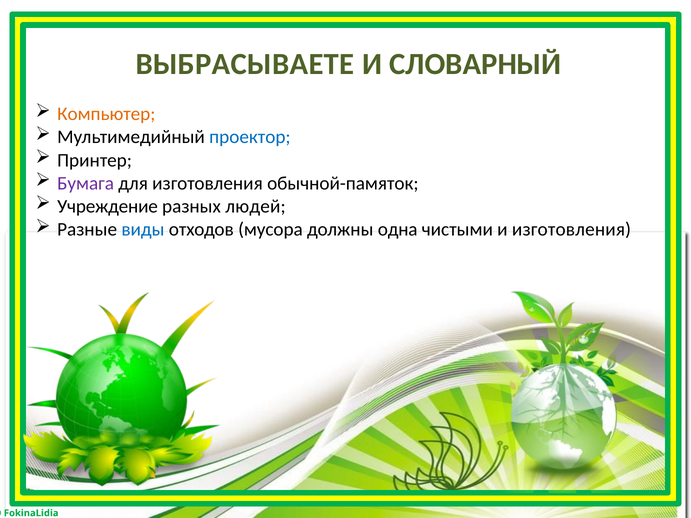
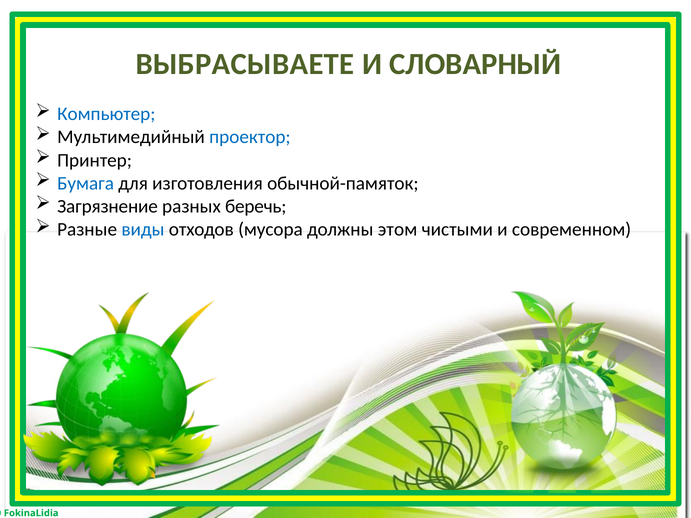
Компьютер colour: orange -> blue (106, 114)
Бумага colour: purple -> blue (86, 183)
Учреждение: Учреждение -> Загрязнение (108, 206)
людей: людей -> беречь (256, 206)
одна: одна -> этом (398, 229)
и изготовления: изготовления -> современном (572, 229)
